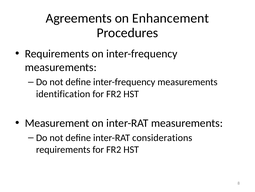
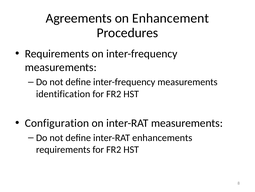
Measurement: Measurement -> Configuration (57, 123)
considerations: considerations -> enhancements (162, 137)
